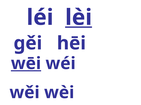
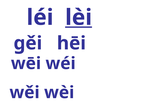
wēi underline: present -> none (26, 64)
